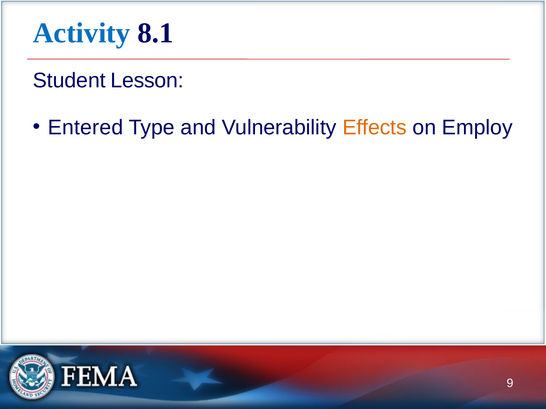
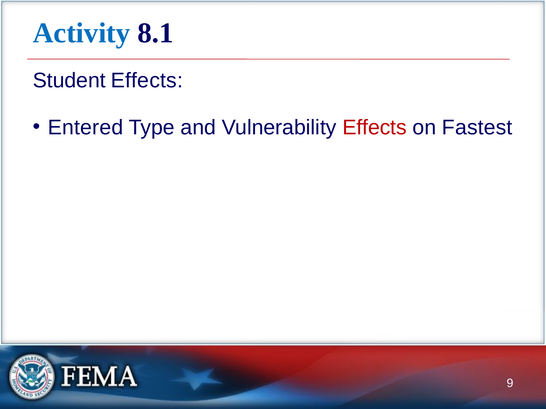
Student Lesson: Lesson -> Effects (147, 81)
Effects colour: orange -> red (375, 127)
Employ: Employ -> Fastest (477, 127)
